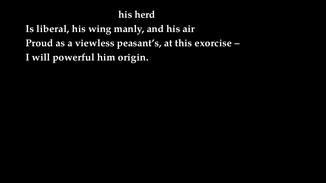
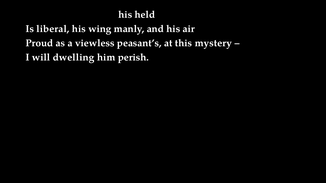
herd: herd -> held (145, 15)
exorcise: exorcise -> mystery (213, 43)
powerful: powerful -> dwelling (74, 58)
origin: origin -> perish (133, 58)
